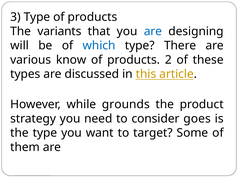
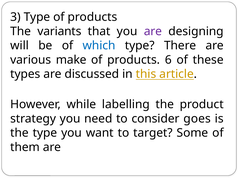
are colour: blue -> purple (153, 31)
know: know -> make (71, 60)
2: 2 -> 6 (168, 60)
grounds: grounds -> labelling (126, 105)
